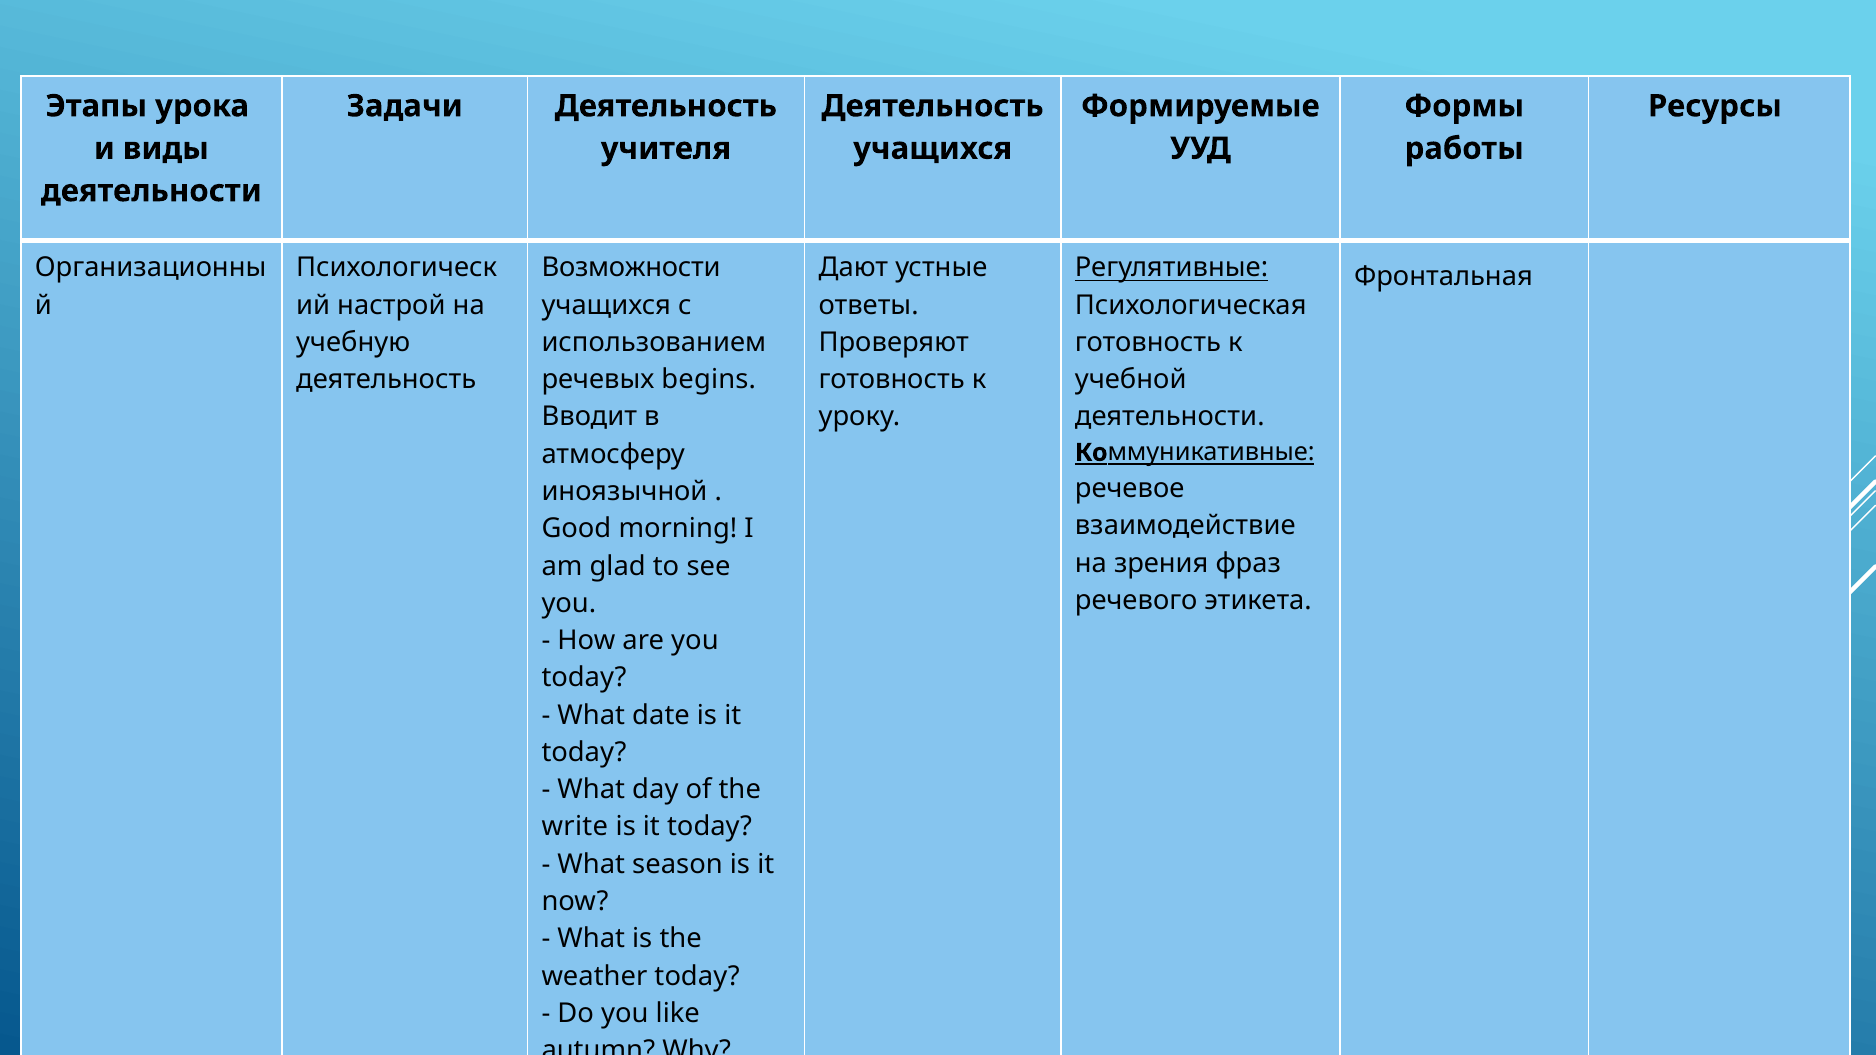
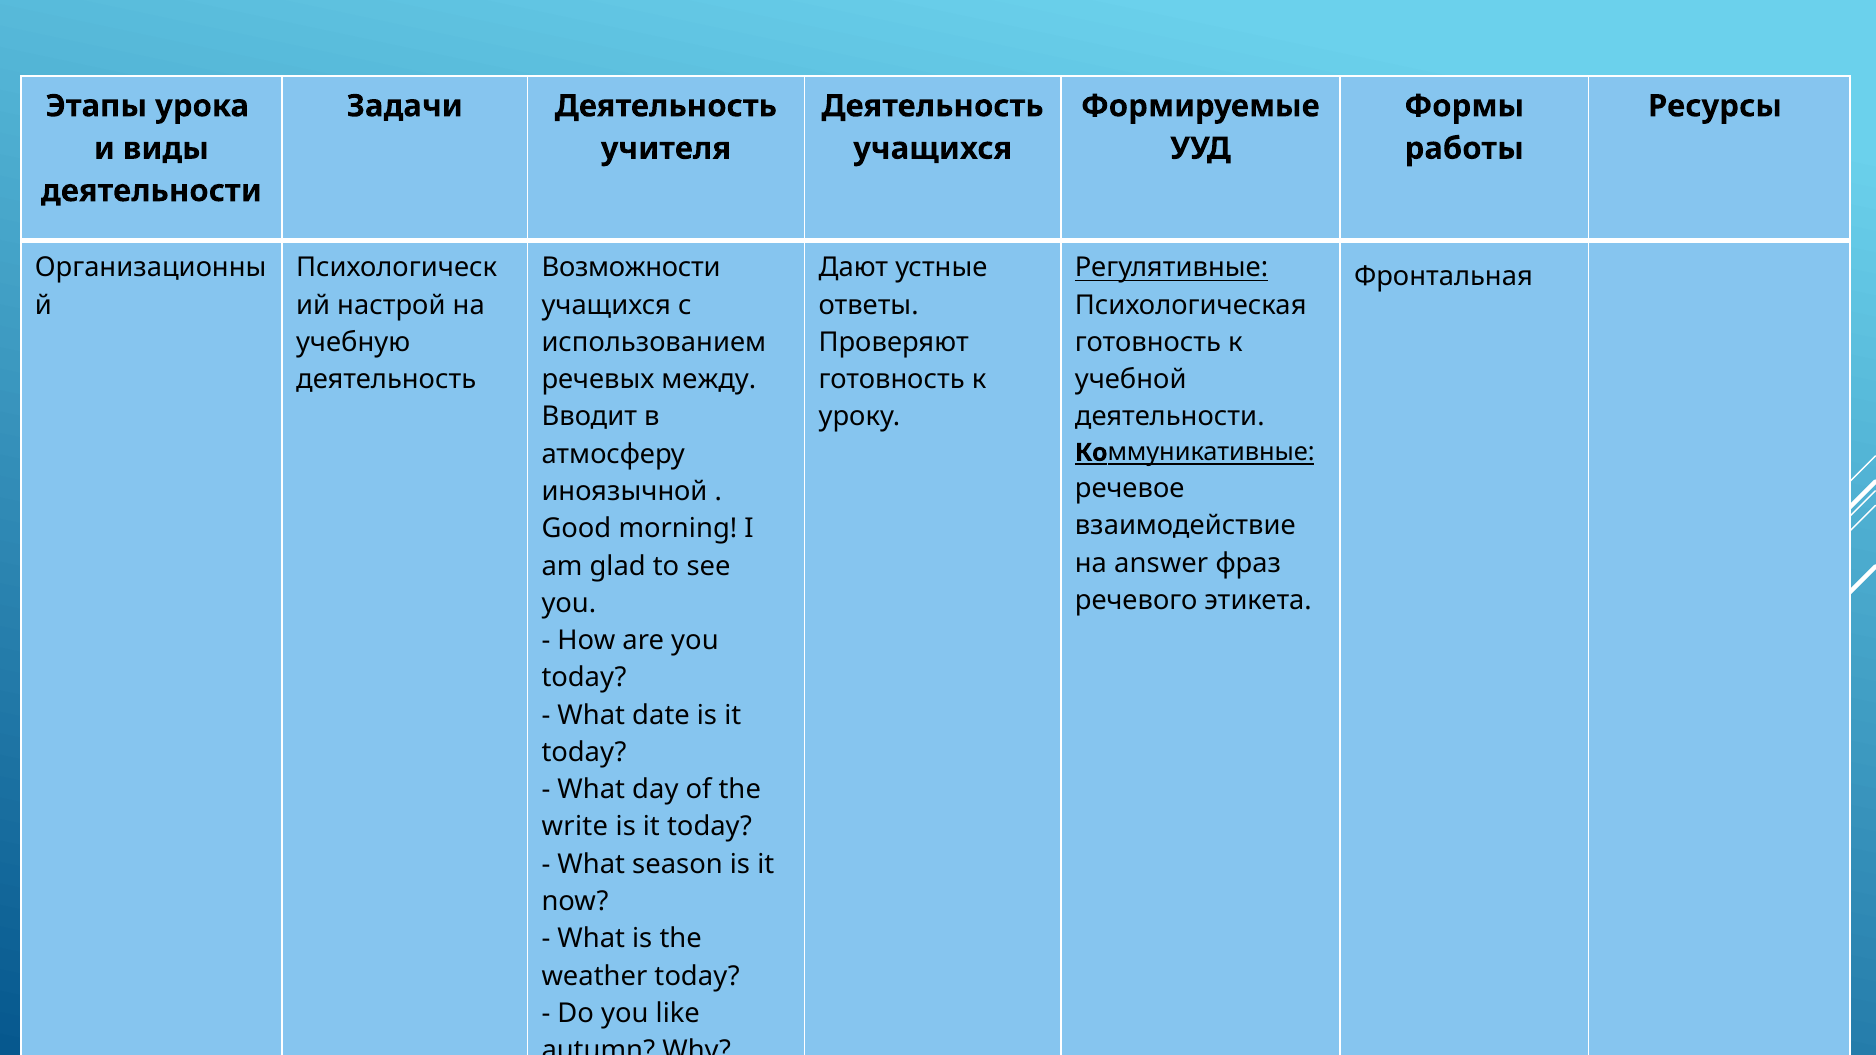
begins: begins -> между (709, 380)
зрения: зрения -> answer (1161, 563)
